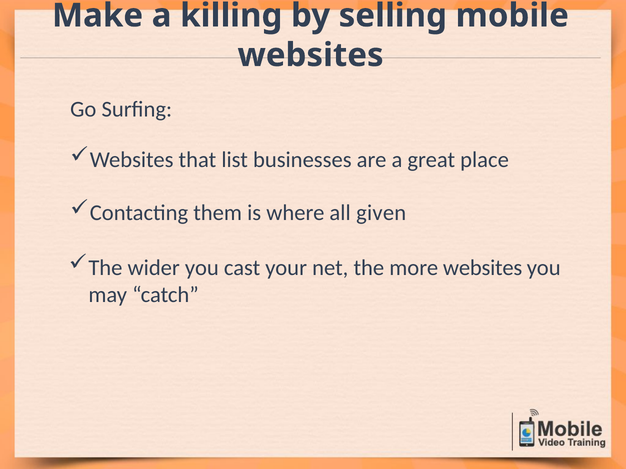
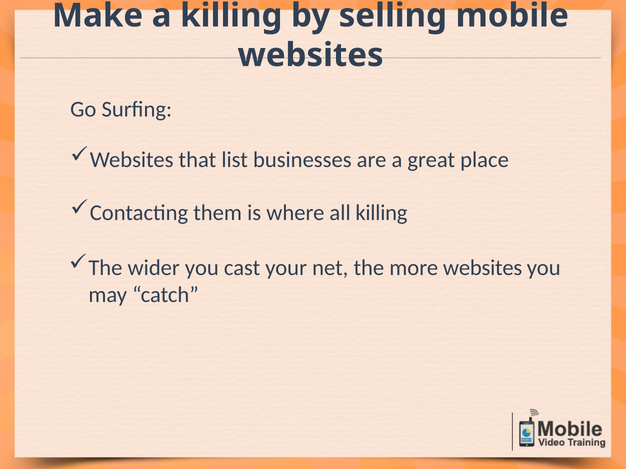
all given: given -> killing (381, 213)
